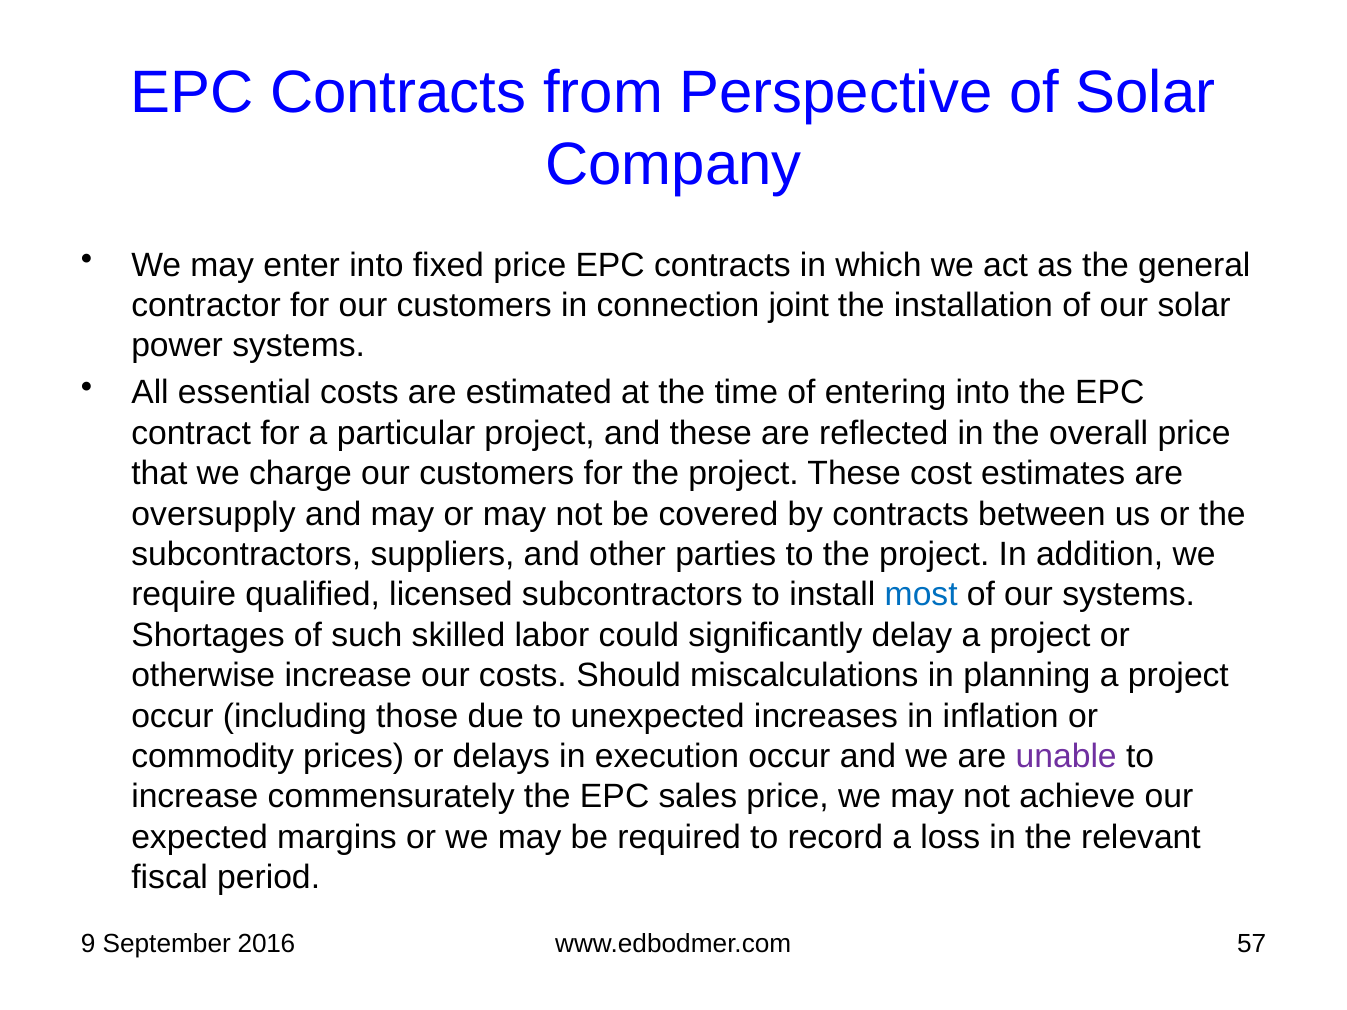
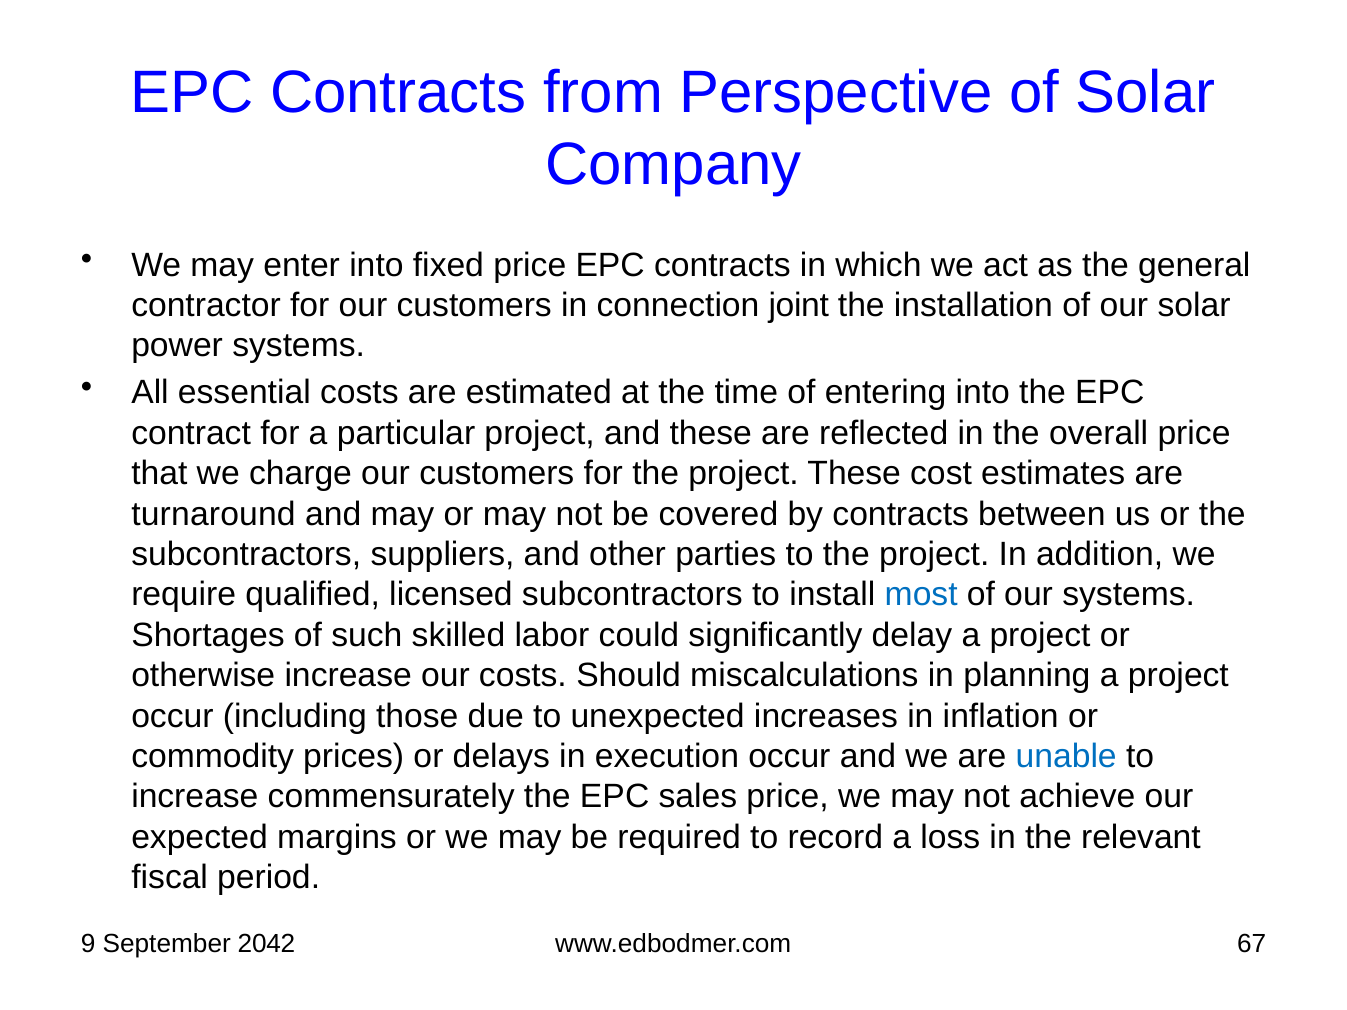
oversupply: oversupply -> turnaround (214, 514)
unable colour: purple -> blue (1066, 757)
2016: 2016 -> 2042 (266, 944)
57: 57 -> 67 (1252, 944)
